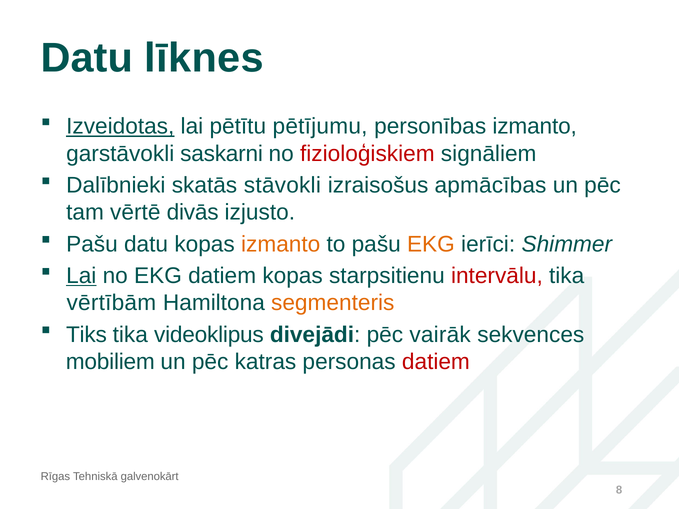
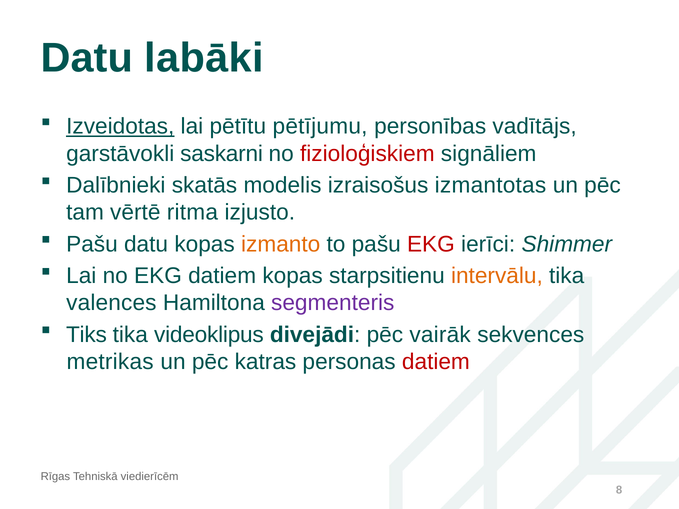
līknes: līknes -> labāki (204, 58)
personības izmanto: izmanto -> vadītājs (535, 127)
stāvokli: stāvokli -> modelis (282, 185)
apmācības: apmācības -> izmantotas (490, 185)
divās: divās -> ritma (192, 213)
EKG colour: orange -> red (431, 244)
Lai underline: present -> none (81, 276)
intervālu colour: red -> orange (497, 276)
vērtībām: vērtībām -> valences (111, 303)
segmenteris colour: orange -> purple (333, 303)
mobiliem: mobiliem -> metrikas (110, 362)
galvenokārt: galvenokārt -> viedierīcēm (150, 477)
